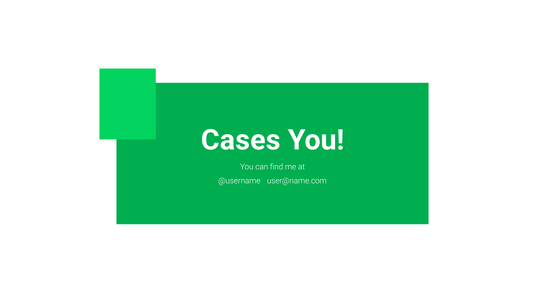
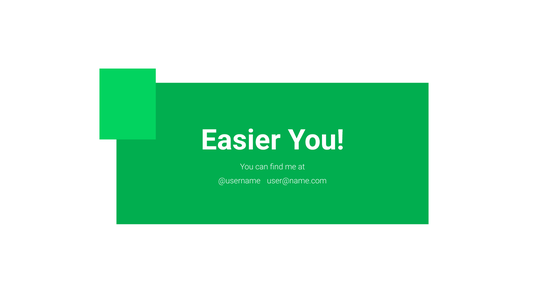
Cases: Cases -> Easier (241, 140)
